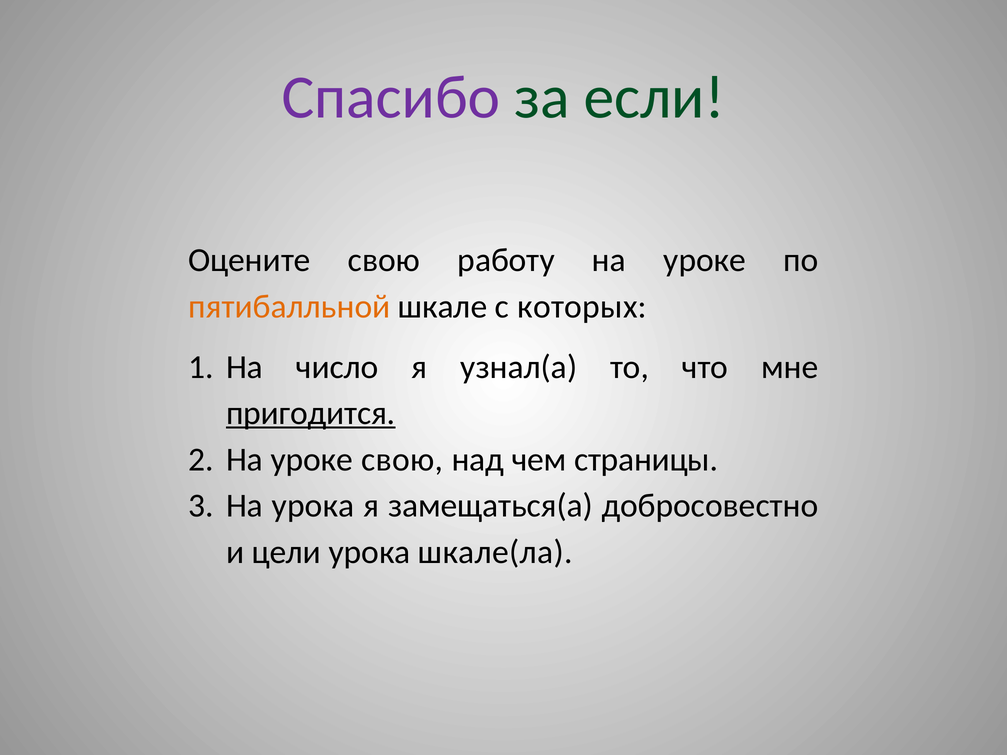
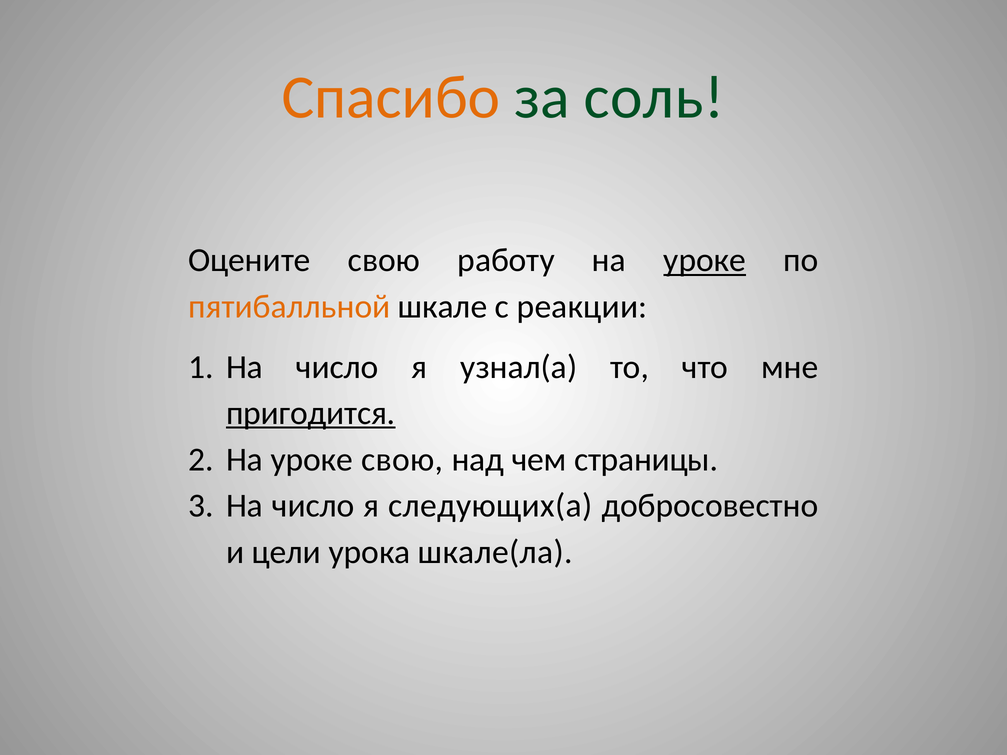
Спасибо colour: purple -> orange (391, 97)
если: если -> соль (654, 97)
уроке underline: none -> present (705, 260)
которых: которых -> реакции (582, 307)
урока: урока -> число (313, 506)
замещаться(а: замещаться(а -> следующих(а (490, 506)
